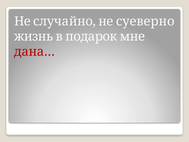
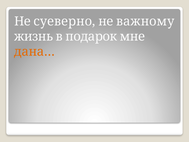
случайно: случайно -> суеверно (64, 21)
суеверно: суеверно -> важному (145, 21)
дана… colour: red -> orange (34, 52)
